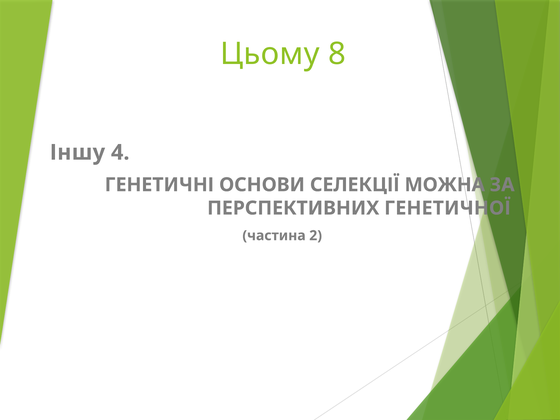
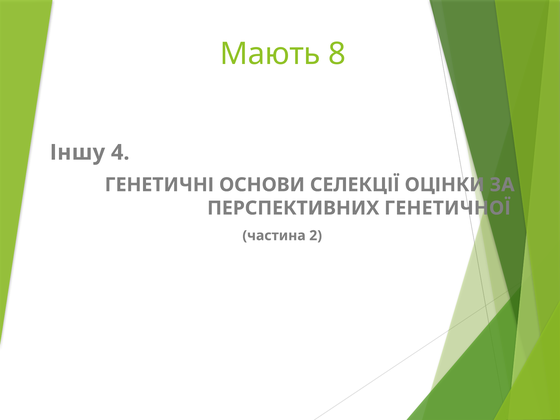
Цьому: Цьому -> Мають (270, 54)
МОЖНА: МОЖНА -> ОЦІНКИ (445, 185)
